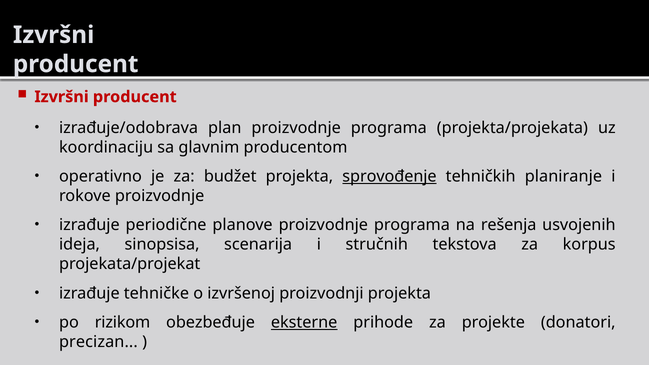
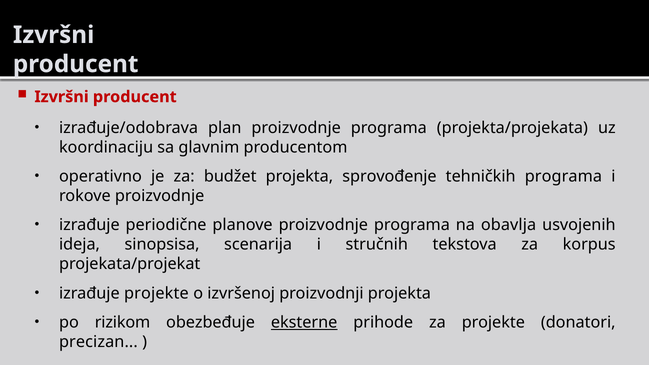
sprovođenje underline: present -> none (390, 176)
tehničkih planiranje: planiranje -> programa (563, 176)
rešenja: rešenja -> obavlja (509, 225)
izrađuje tehničke: tehničke -> projekte (156, 293)
